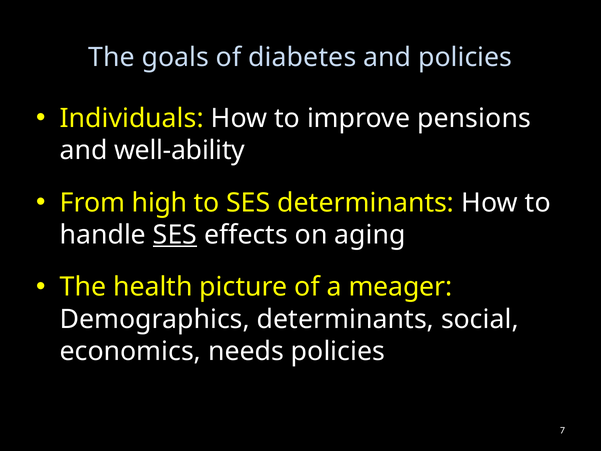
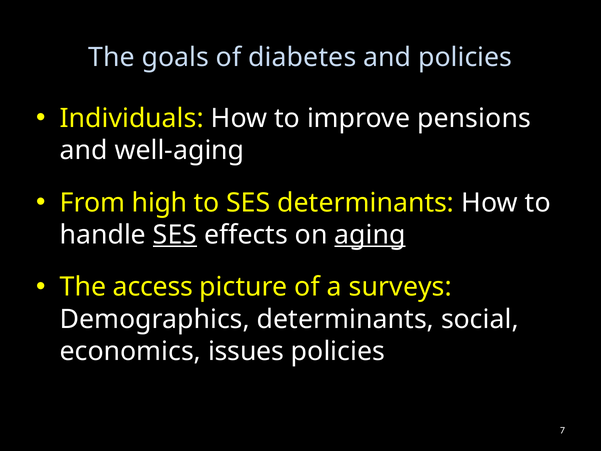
well-ability: well-ability -> well-aging (179, 151)
aging underline: none -> present (370, 235)
health: health -> access (153, 287)
meager: meager -> surveys (400, 287)
needs: needs -> issues (246, 351)
